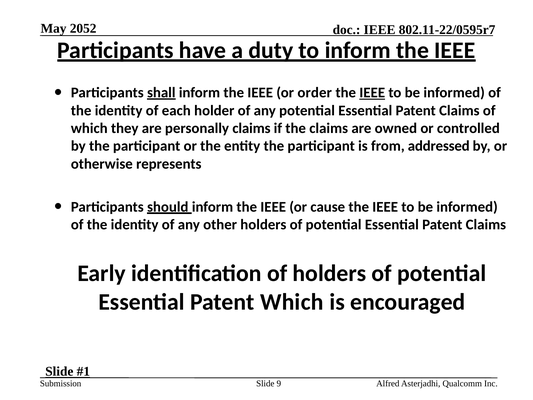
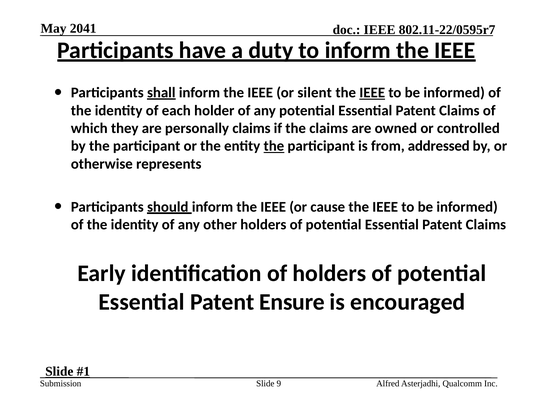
2052: 2052 -> 2041 (83, 28)
order: order -> silent (315, 93)
the underline: none -> present (274, 146)
Patent Which: Which -> Ensure (292, 302)
